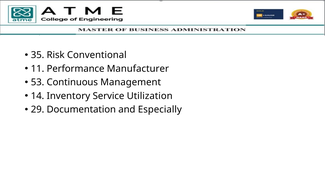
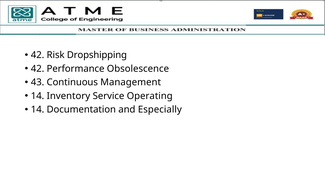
35: 35 -> 42 (38, 55)
Conventional: Conventional -> Dropshipping (97, 55)
11: 11 -> 42 (38, 69)
Manufacturer: Manufacturer -> Obsolescence (138, 69)
53: 53 -> 43 (38, 82)
Utilization: Utilization -> Operating (150, 96)
29: 29 -> 14 (38, 109)
